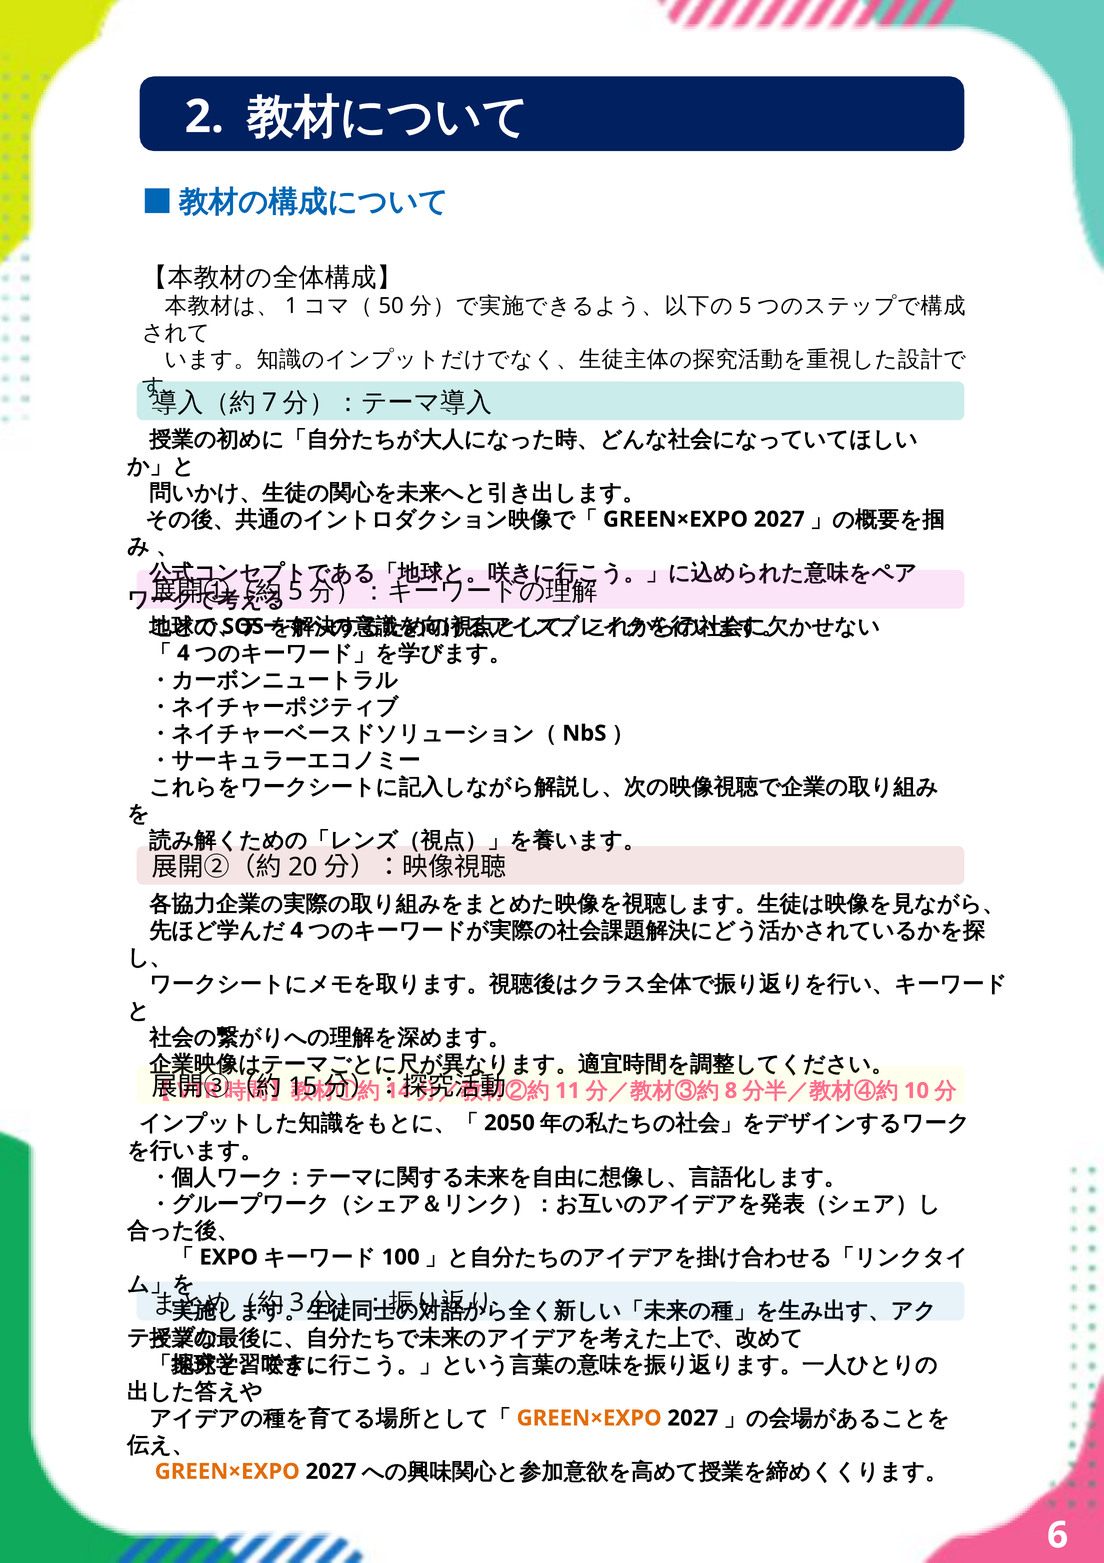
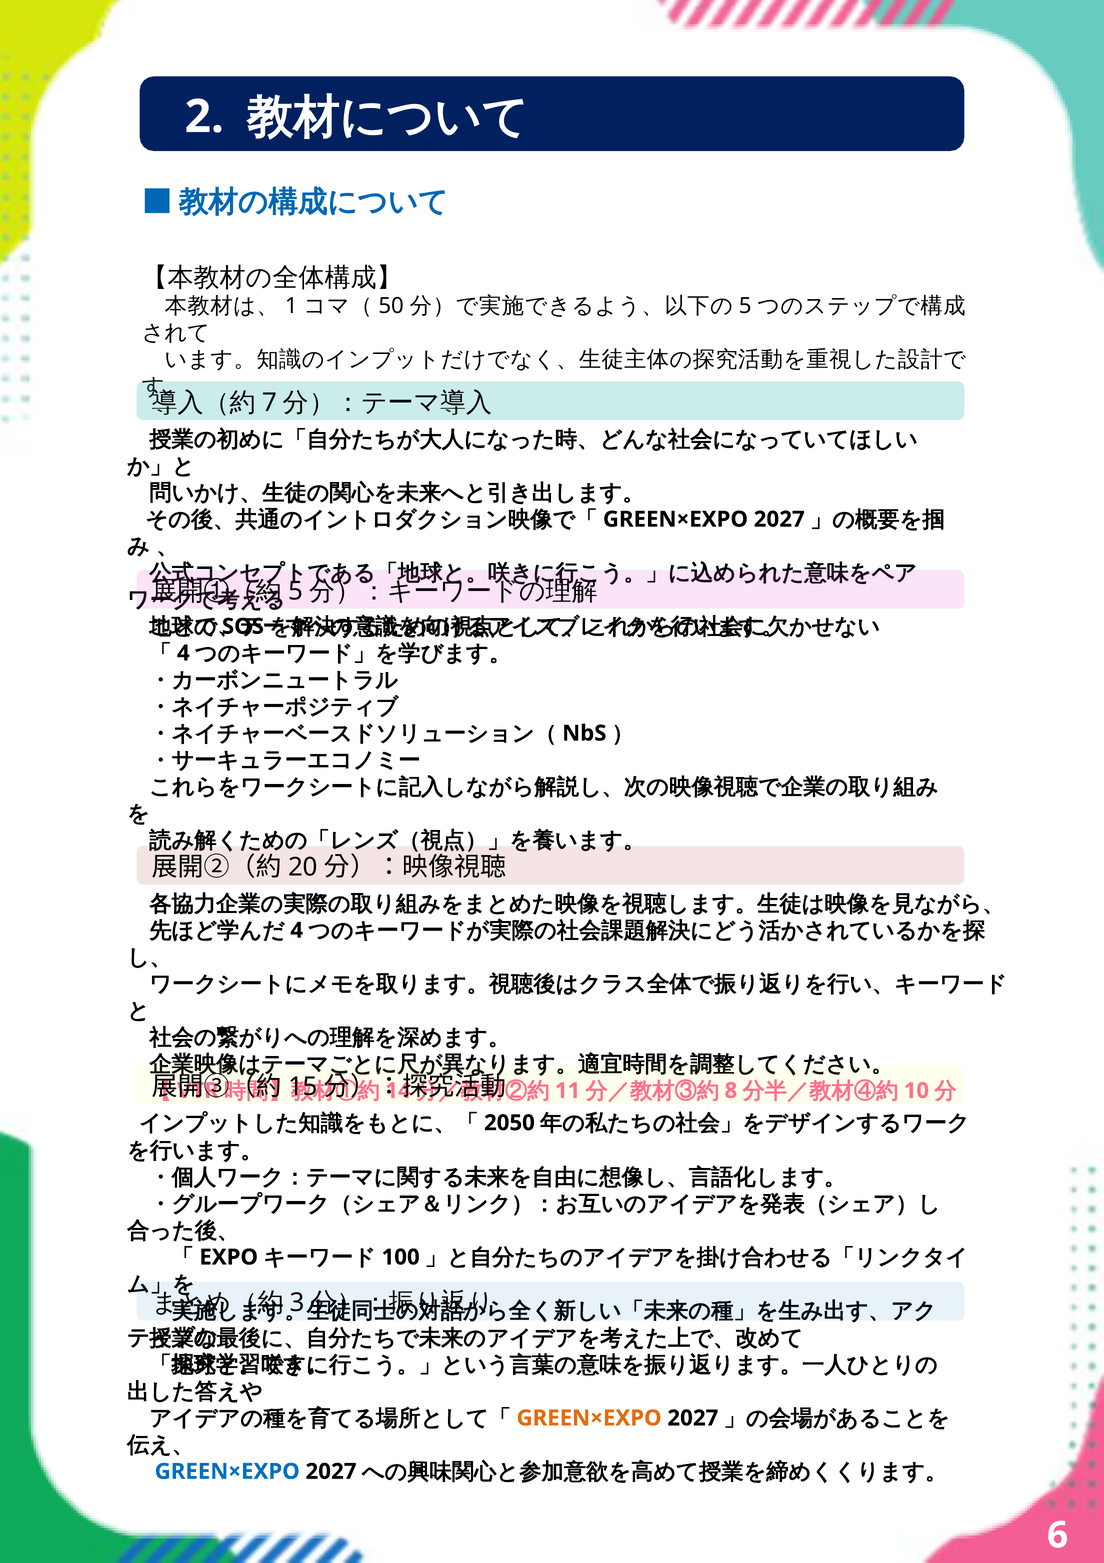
GREEN×EXPO colour: orange -> blue (227, 1472)
